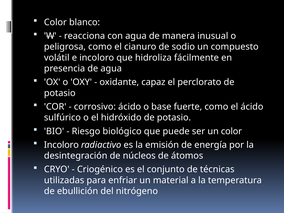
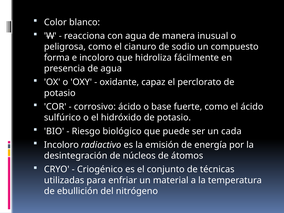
volátil: volátil -> forma (57, 58)
un color: color -> cada (231, 131)
